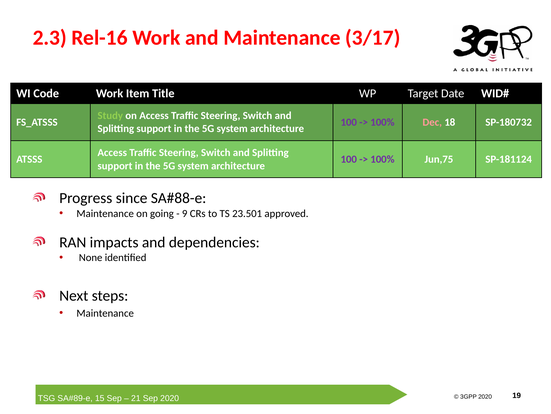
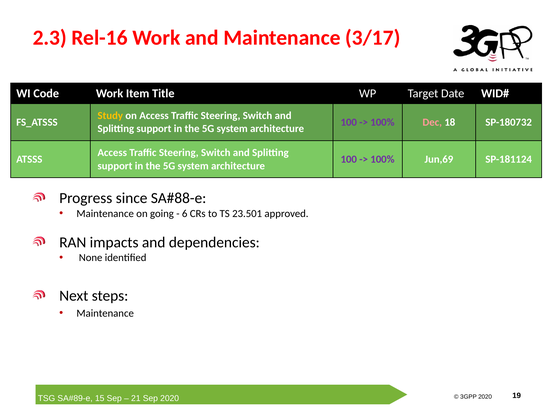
Study colour: light green -> yellow (110, 116)
Jun,75: Jun,75 -> Jun,69 (439, 159)
9: 9 -> 6 (185, 213)
